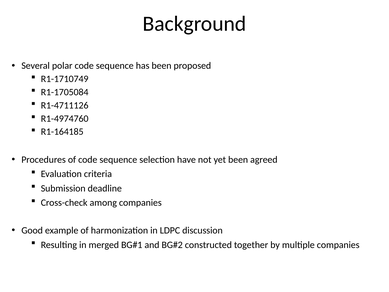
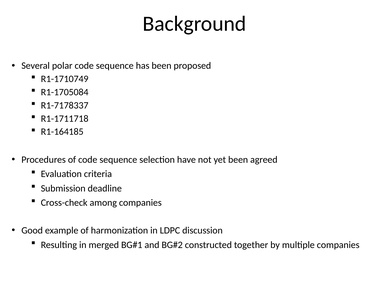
R1-4711126: R1-4711126 -> R1-7178337 (65, 105)
R1-4974760: R1-4974760 -> R1-1711718 (65, 118)
